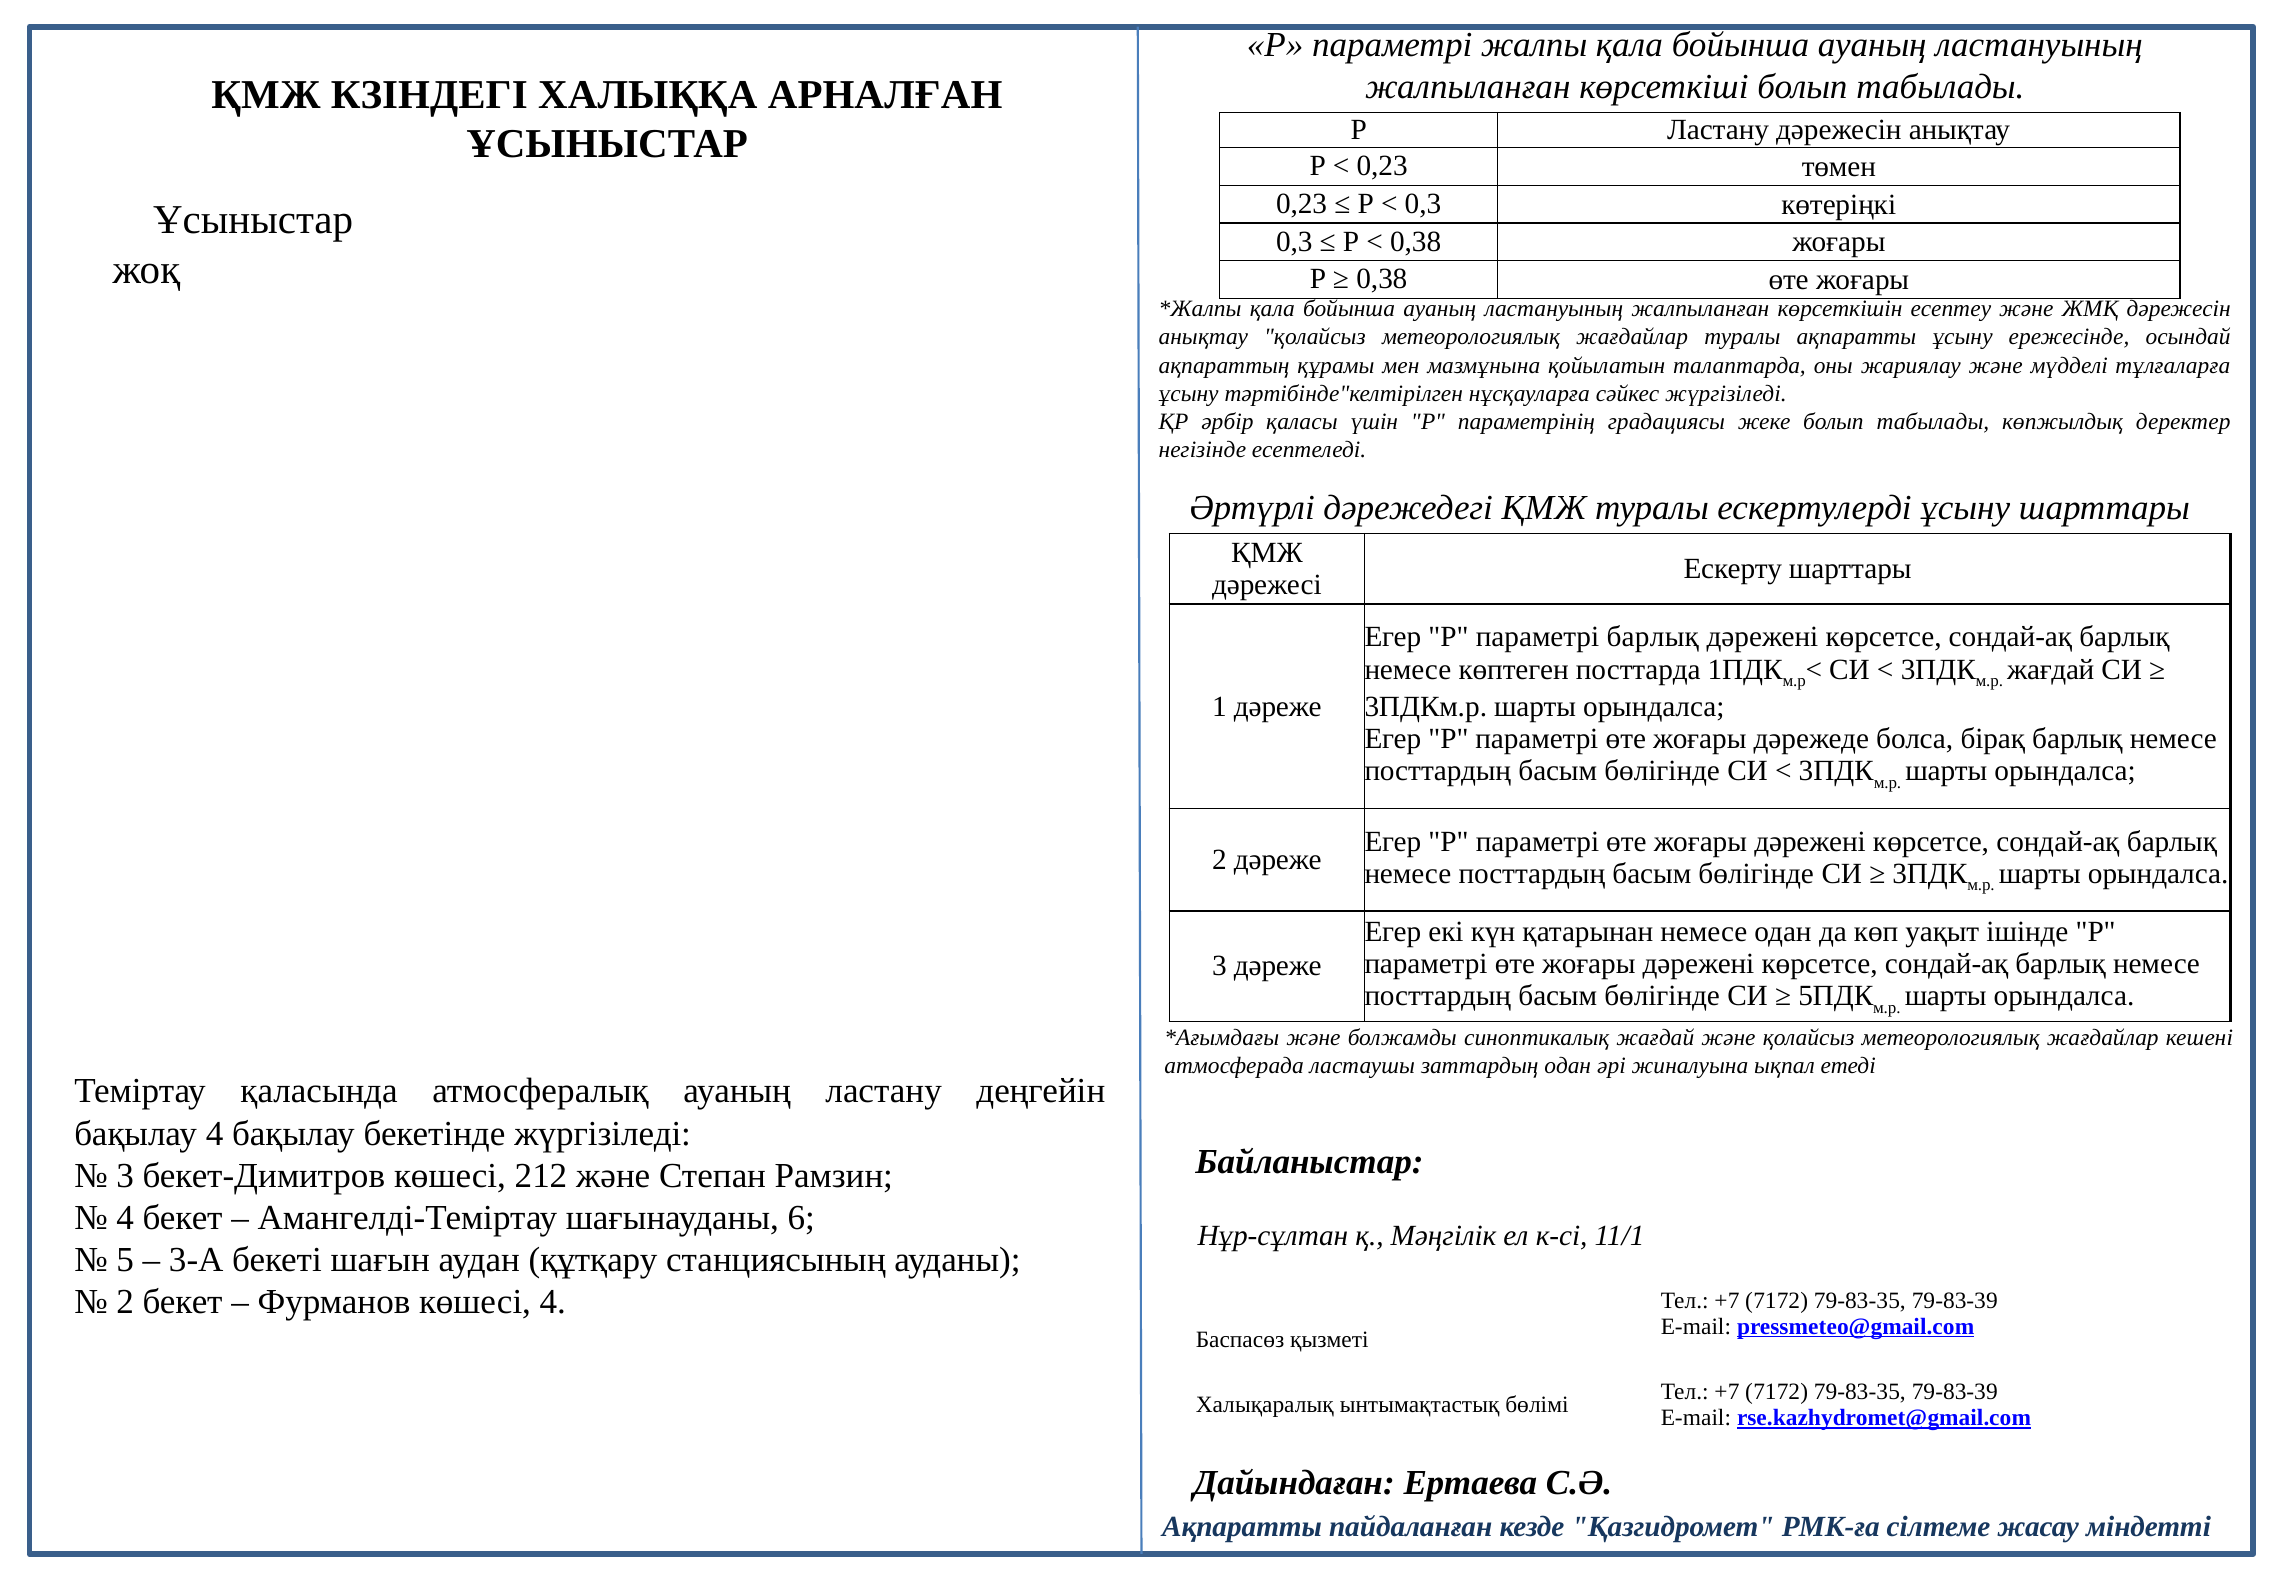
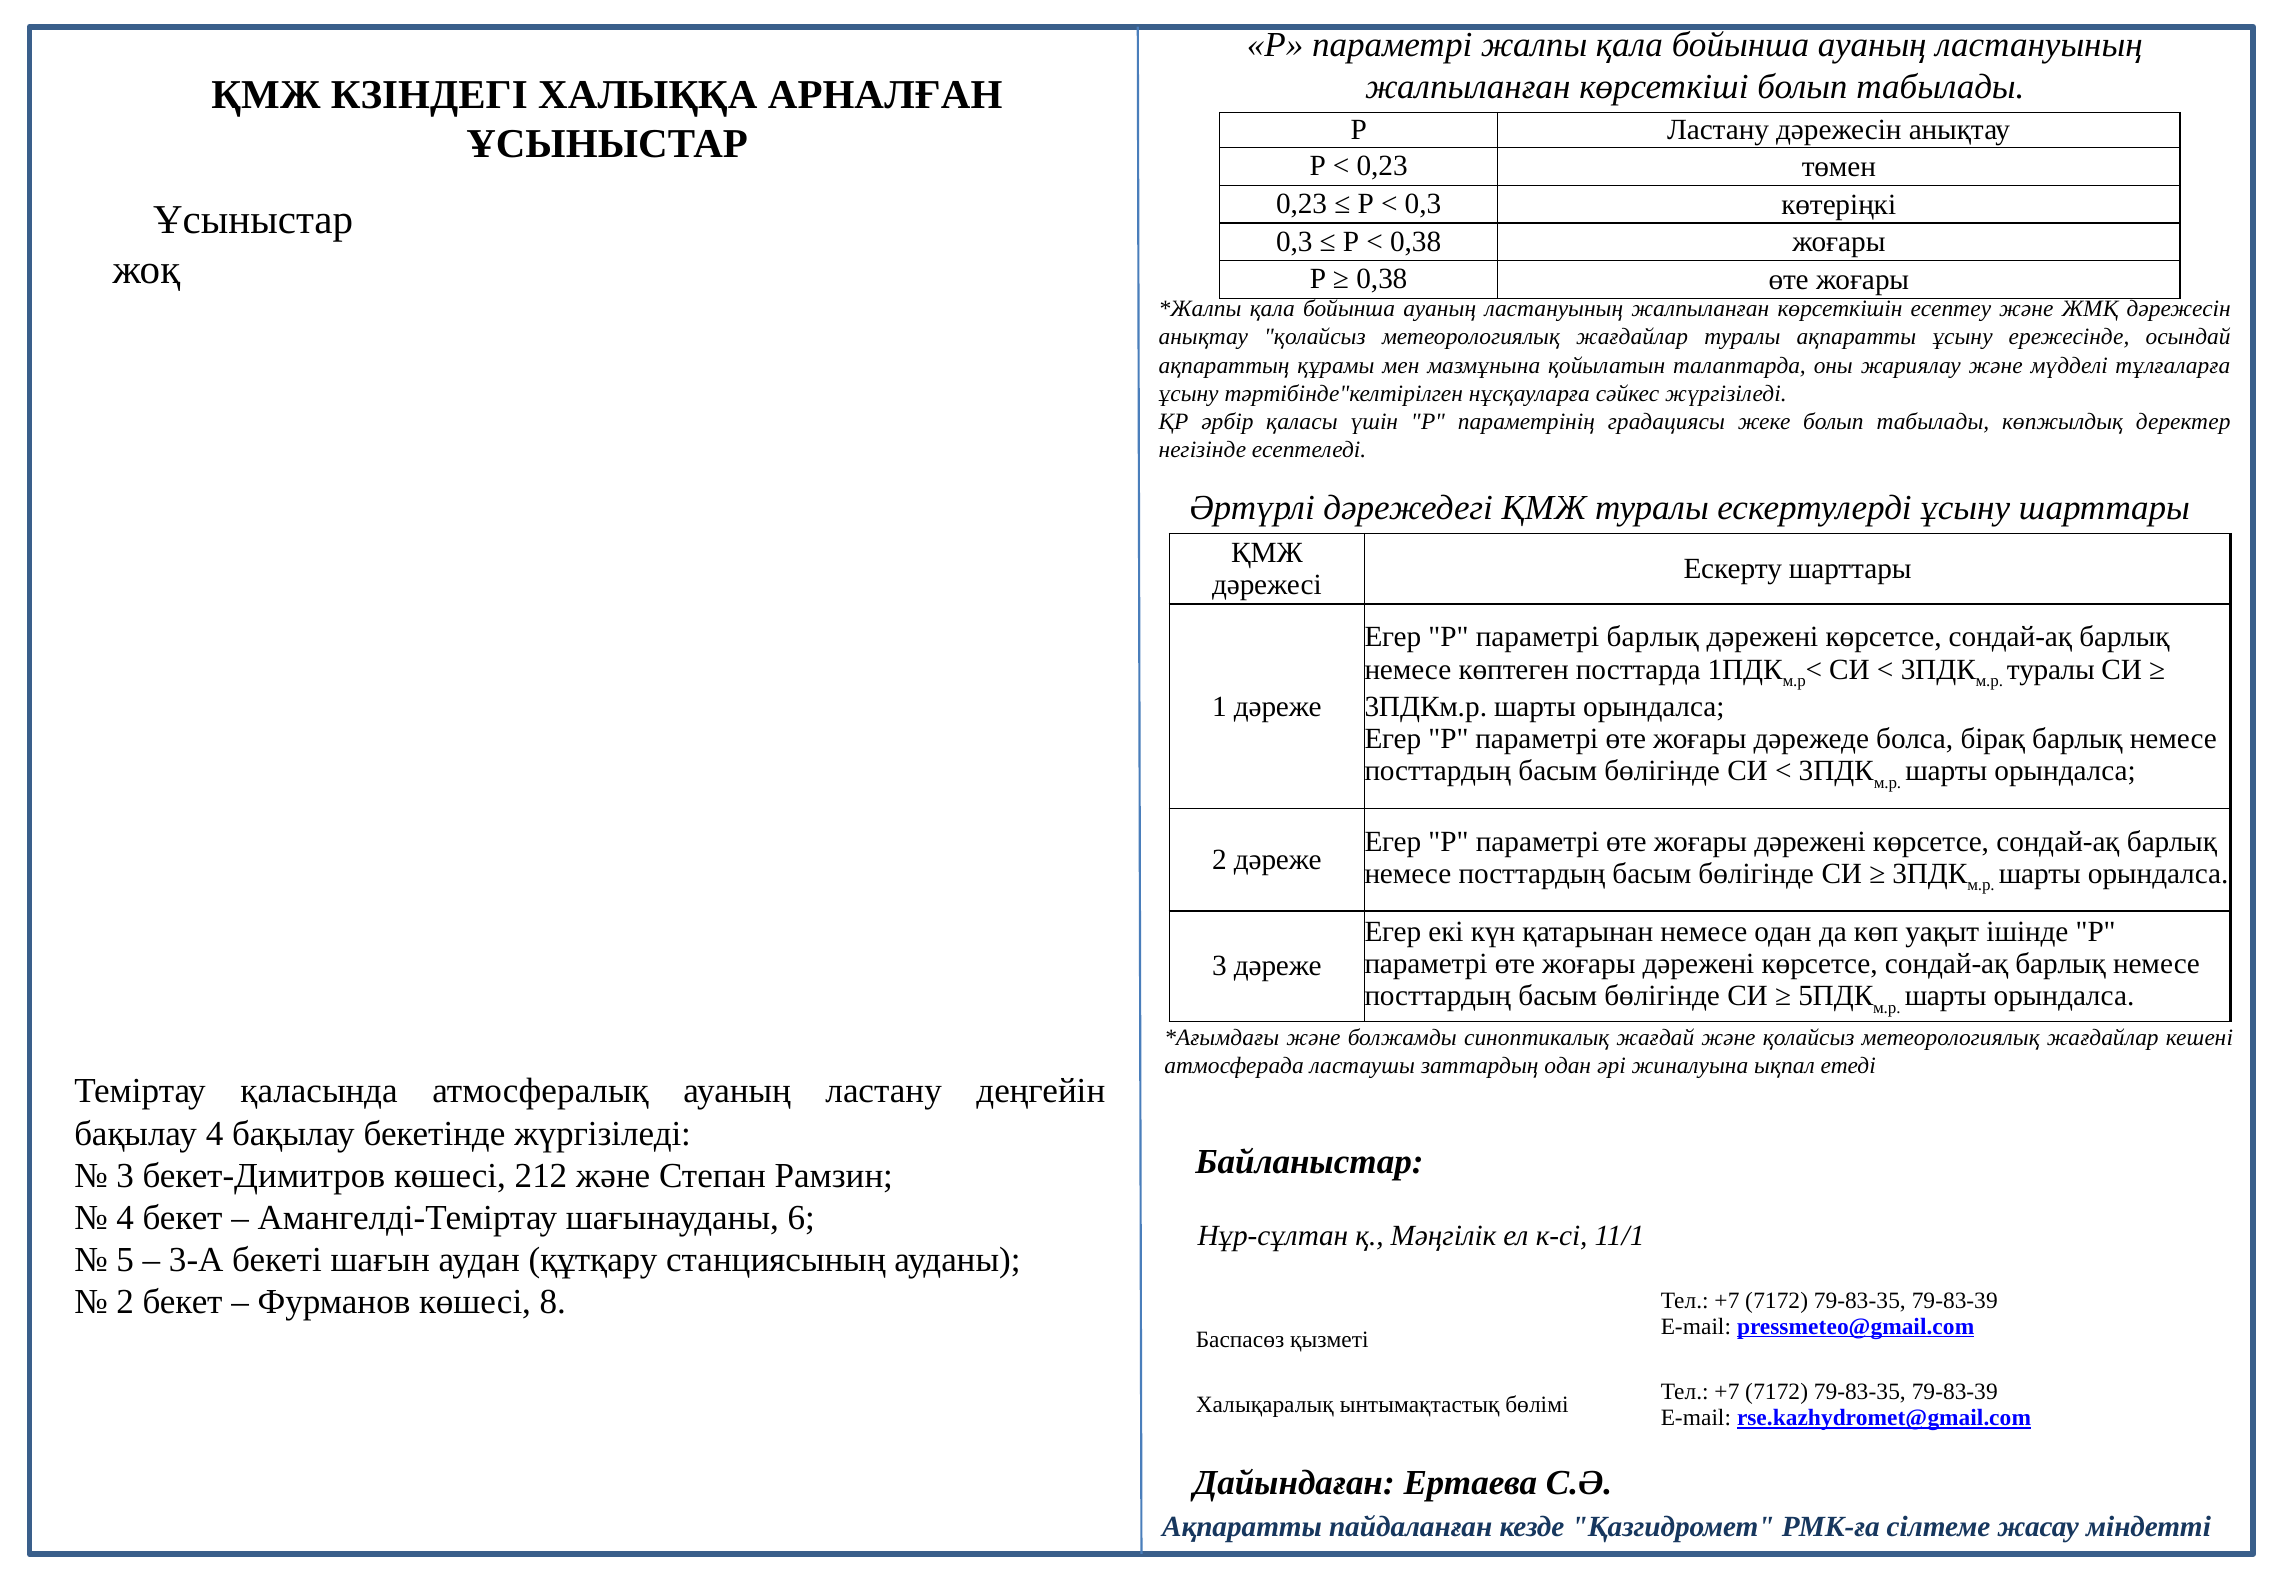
жағдай: жағдай -> туралы (2051, 669)
көшесі 4: 4 -> 8 (553, 1302)
